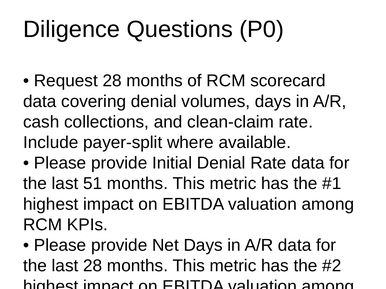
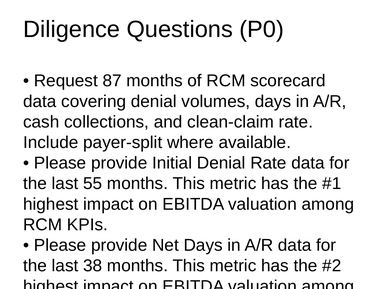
Request 28: 28 -> 87 (112, 81)
51: 51 -> 55 (93, 184)
last 28: 28 -> 38 (93, 266)
